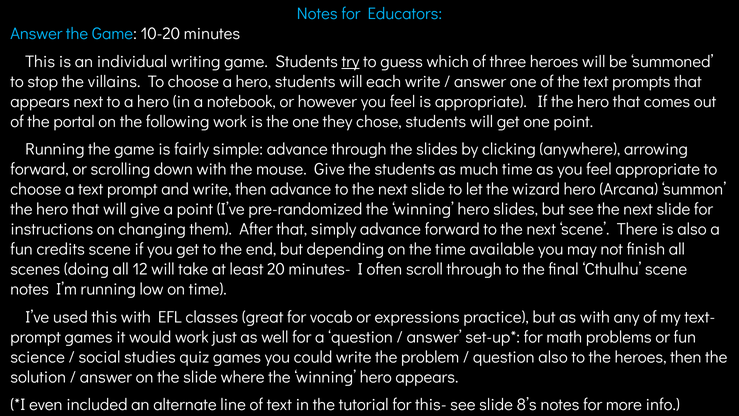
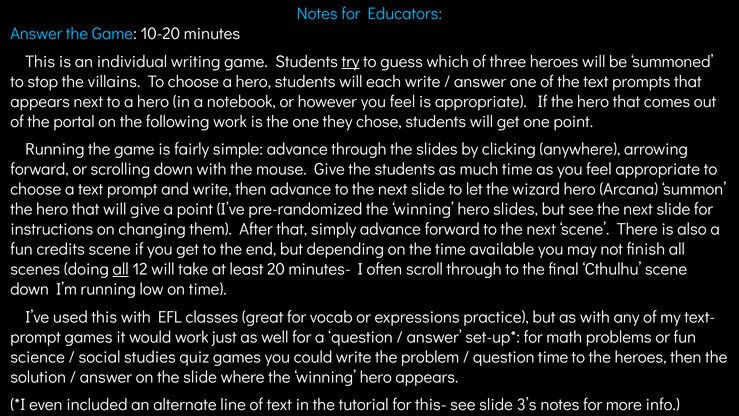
all underline: none -> present (121, 269)
notes: notes -> down (30, 289)
question also: also -> time (553, 357)
8’s: 8’s -> 3’s (527, 405)
